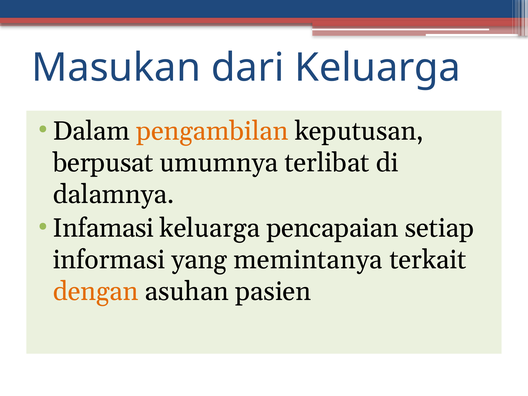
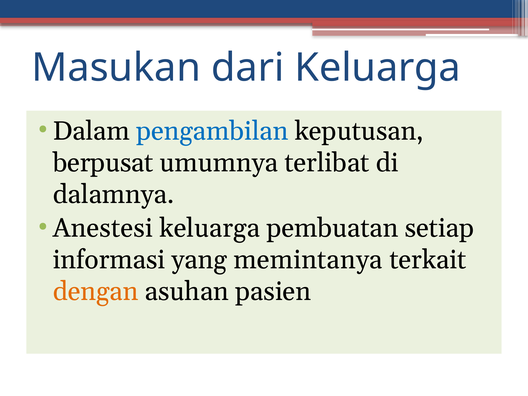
pengambilan colour: orange -> blue (212, 131)
Infamasi: Infamasi -> Anestesi (103, 228)
pencapaian: pencapaian -> pembuatan (332, 228)
